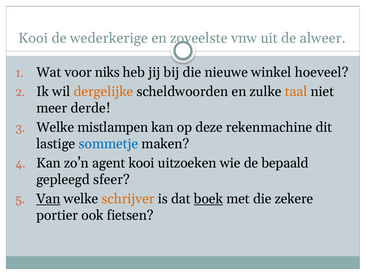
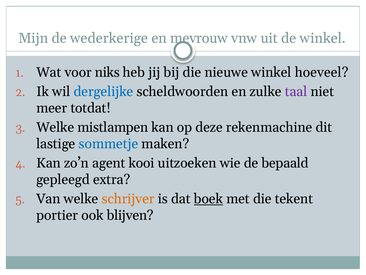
Kooi: Kooi -> Mijn (33, 38)
zoveelste: zoveelste -> mevrouw (199, 38)
de alweer: alweer -> winkel (323, 38)
dergelijke colour: orange -> blue (103, 91)
taal colour: orange -> purple (296, 91)
derde: derde -> totdat (91, 108)
sfeer: sfeer -> extra (112, 179)
Van underline: present -> none (48, 199)
zekere: zekere -> tekent (294, 199)
fietsen: fietsen -> blijven (130, 215)
